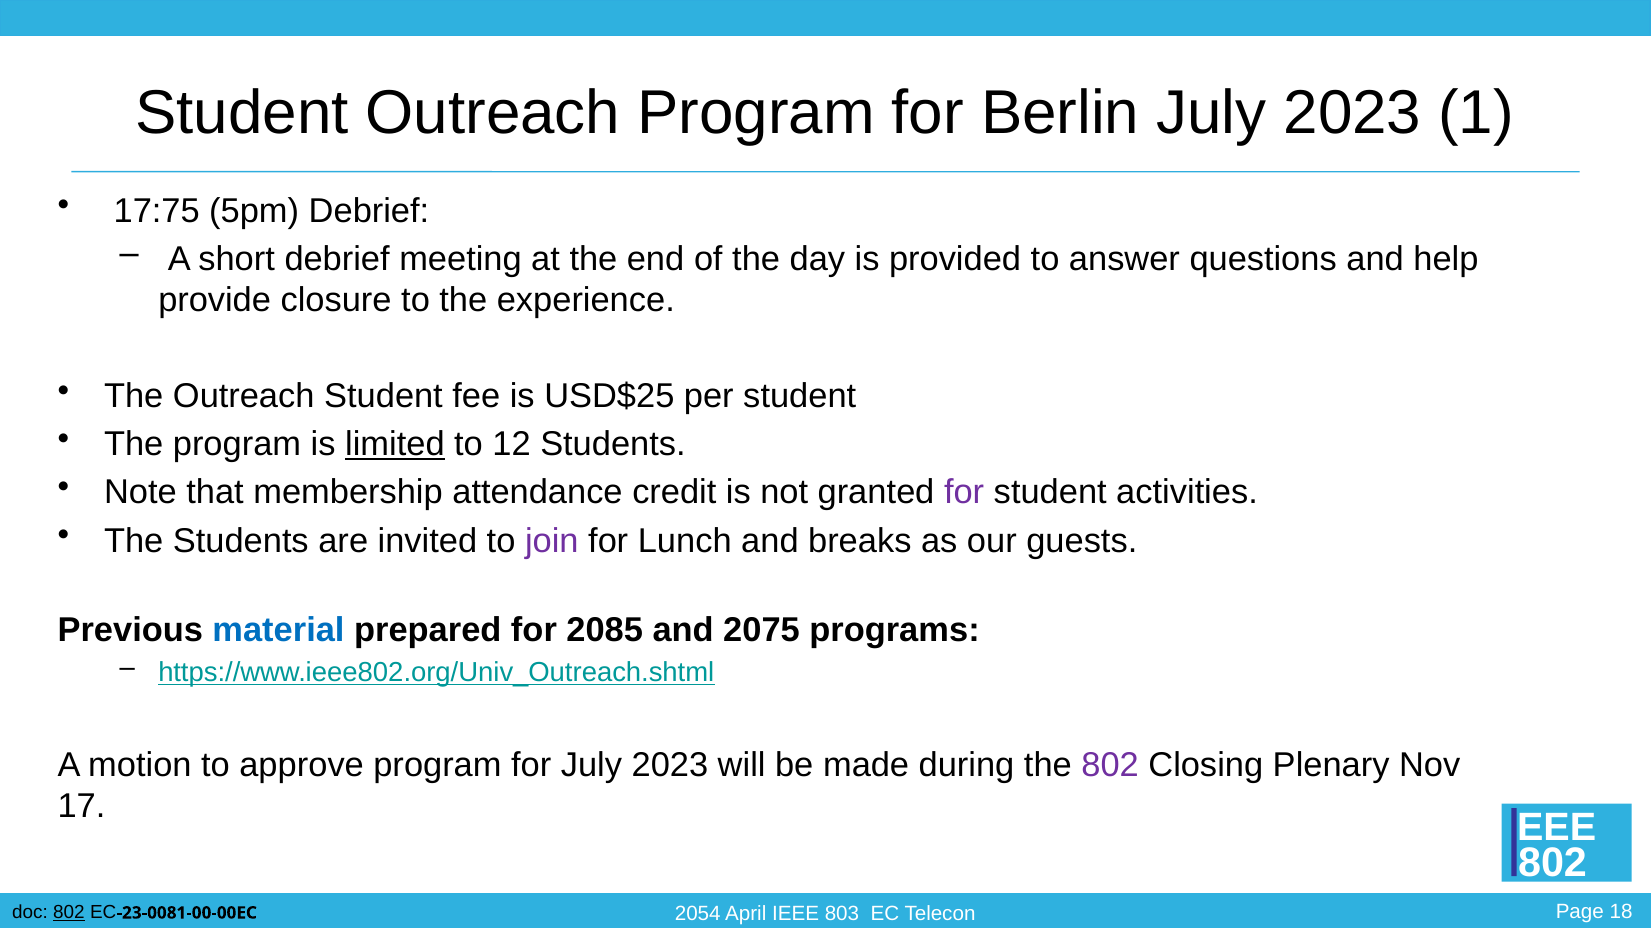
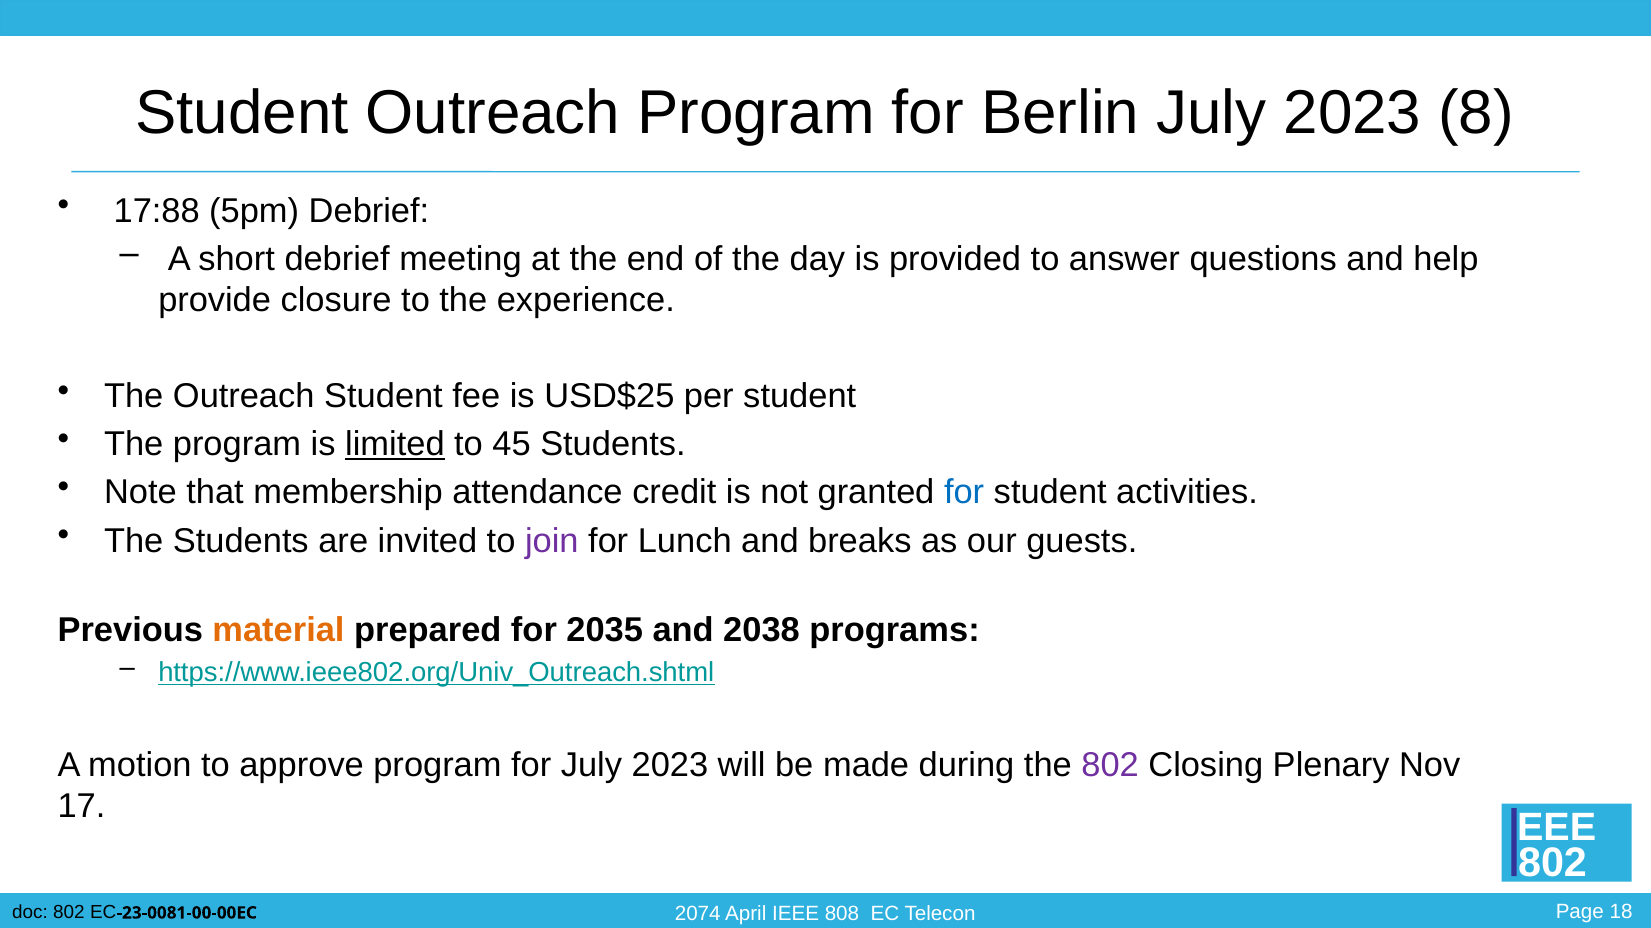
1: 1 -> 8 (1476, 113)
17:75: 17:75 -> 17:88 (157, 211)
12: 12 -> 45 (512, 445)
for colour: purple -> blue (964, 493)
material colour: blue -> orange (278, 631)
2085: 2085 -> 2035 (605, 631)
2075: 2075 -> 2038 (762, 631)
802 underline: present -> none (69, 913)
2054: 2054 -> 2074 (698, 914)
803: 803 -> 808 (842, 914)
